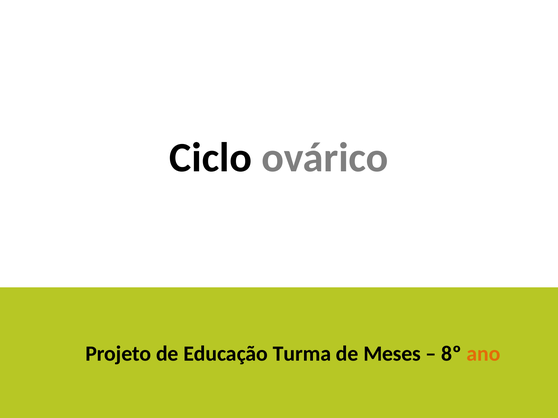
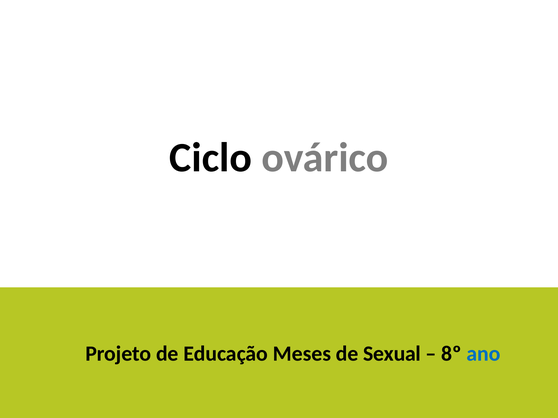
Turma: Turma -> Meses (302, 354)
Meses: Meses -> Sexual (392, 354)
ano colour: orange -> blue (484, 354)
